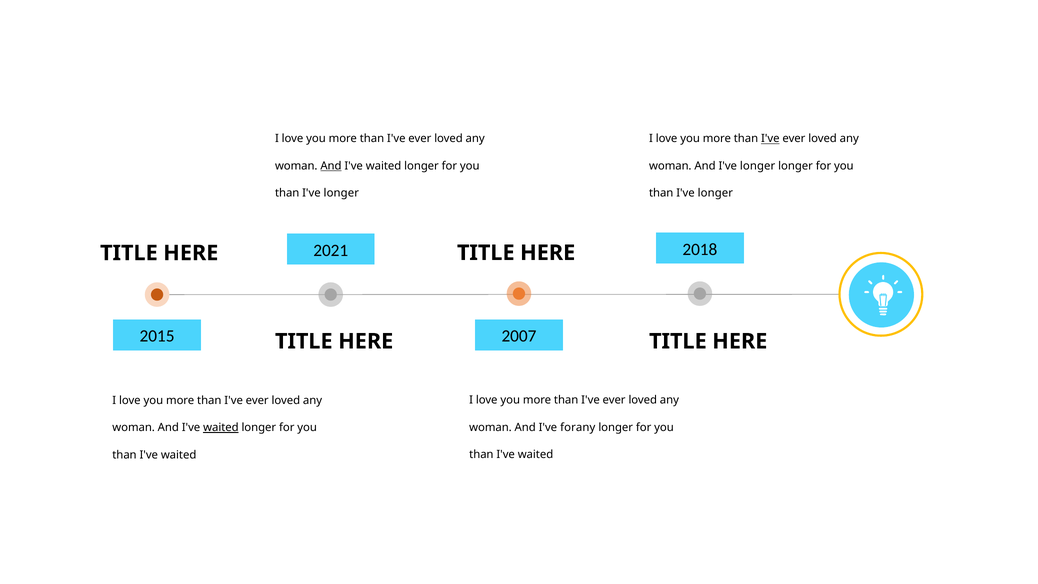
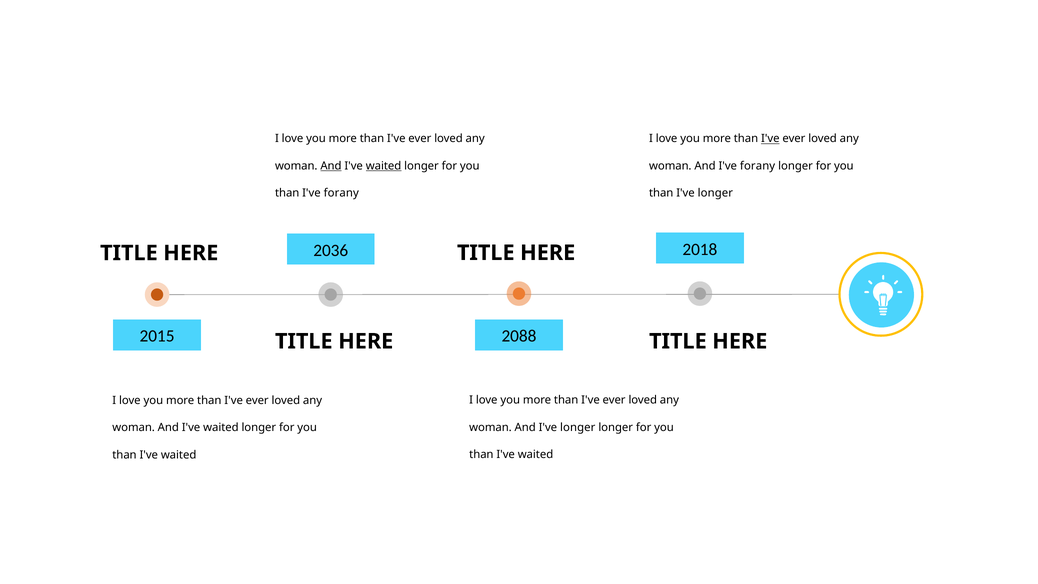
waited underline: none -> present (384, 166)
And I've longer: longer -> forany (758, 166)
longer: longer -> forany (341, 193)
2021: 2021 -> 2036 (331, 250)
2007: 2007 -> 2088 (519, 336)
And I've forany: forany -> longer (578, 427)
waited underline: present -> none (221, 428)
